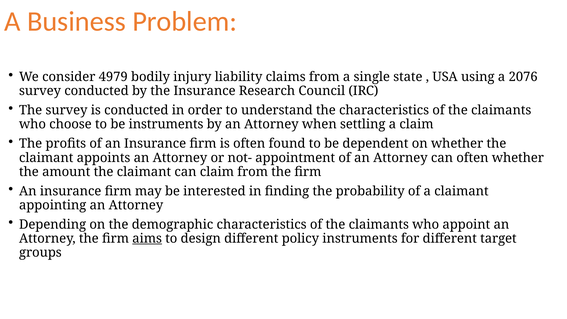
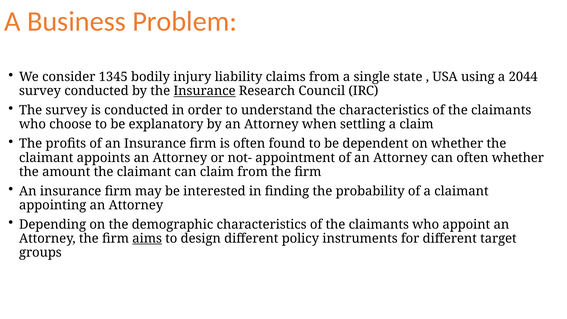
4979: 4979 -> 1345 (113, 77)
2076: 2076 -> 2044 (523, 77)
Insurance underline: none -> present (205, 91)
be instruments: instruments -> explanatory (166, 124)
